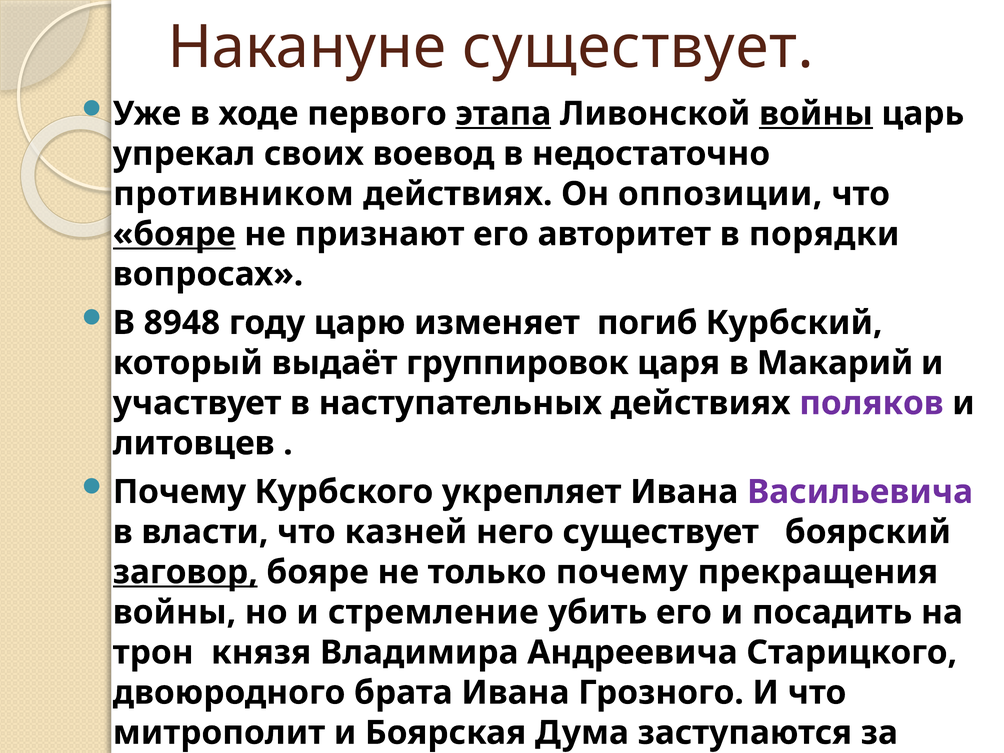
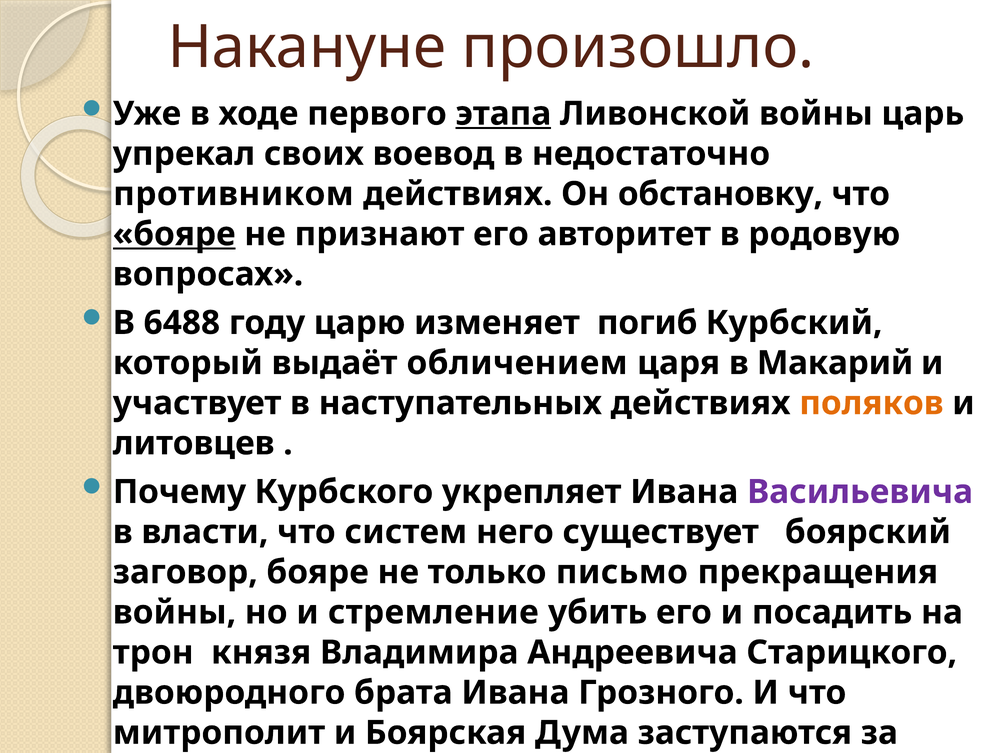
Накануне существует: существует -> произошло (638, 47)
войны underline: present -> none (816, 114)
оппозиции: оппозиции -> обстановку (720, 194)
порядки: порядки -> родовую (824, 234)
8948: 8948 -> 6488 (182, 323)
группировок: группировок -> обличением (517, 363)
поляков colour: purple -> orange (871, 403)
казней: казней -> систем (406, 532)
заговор underline: present -> none (185, 572)
только почему: почему -> письмо (622, 572)
